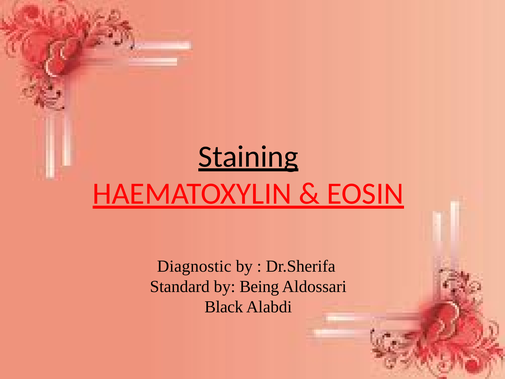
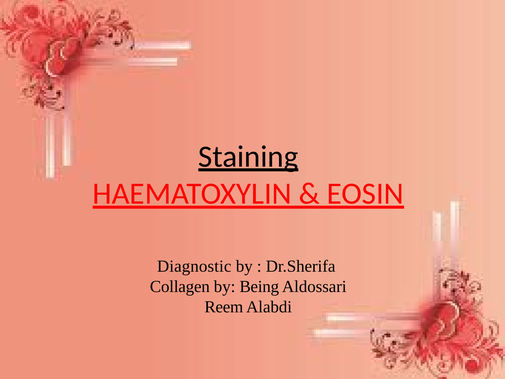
Standard: Standard -> Collagen (180, 286)
Black: Black -> Reem (224, 307)
